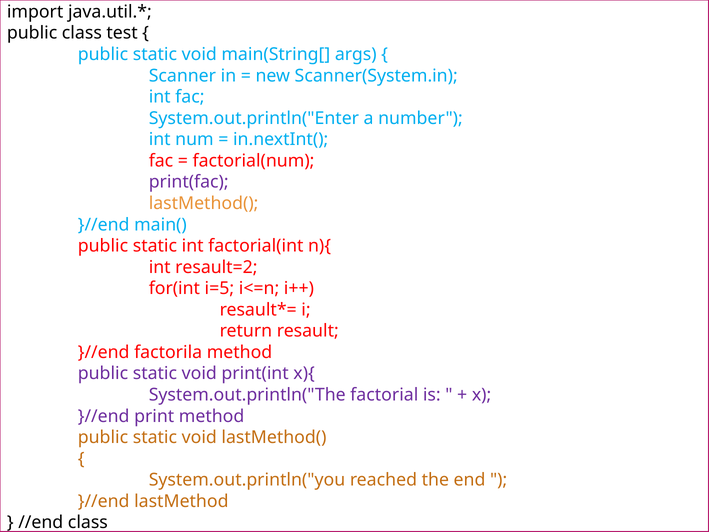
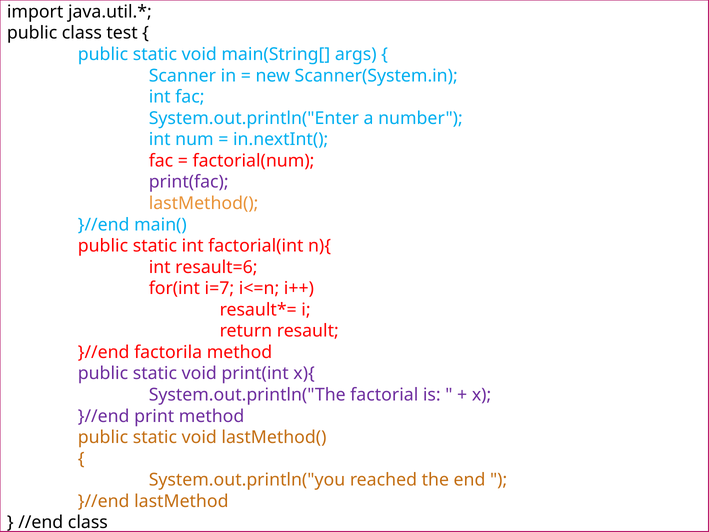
resault=2: resault=2 -> resault=6 (216, 267)
i=5: i=5 -> i=7 (219, 288)
